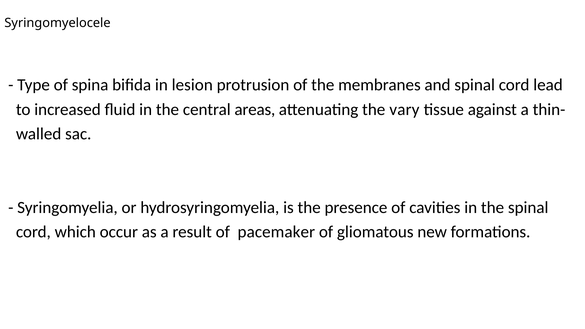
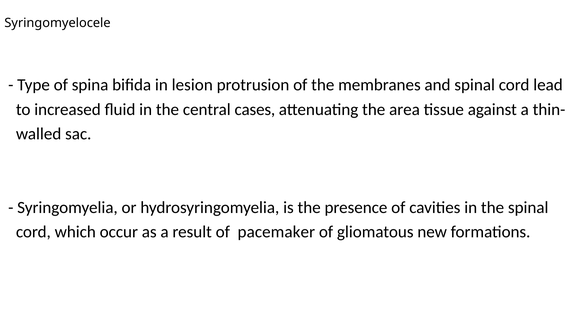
areas: areas -> cases (255, 109)
vary: vary -> area (404, 109)
